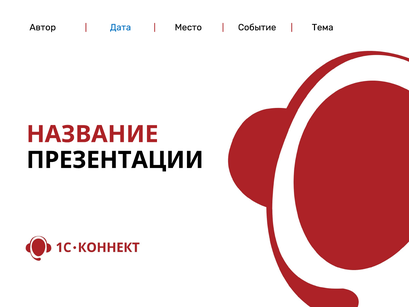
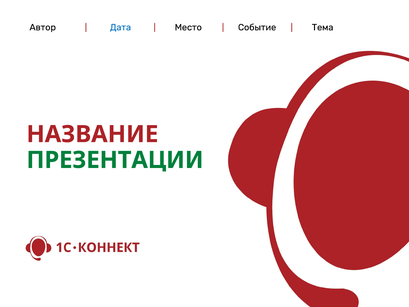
ПРЕЗЕНТАЦИИ colour: black -> green (115, 160)
